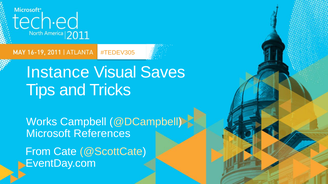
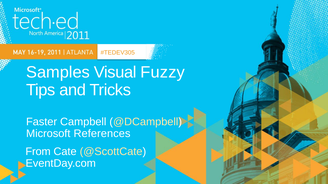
Instance: Instance -> Samples (58, 72)
Saves: Saves -> Fuzzy (163, 72)
Works: Works -> Faster (42, 122)
